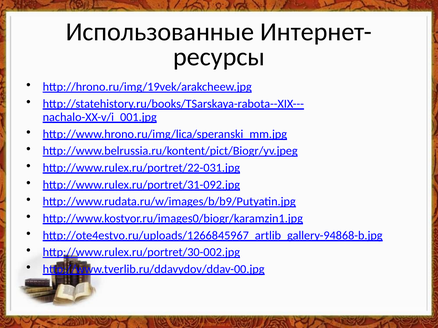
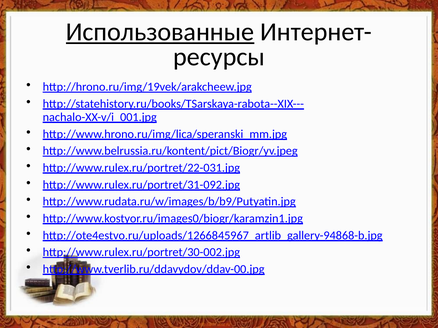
Использованные underline: none -> present (160, 32)
